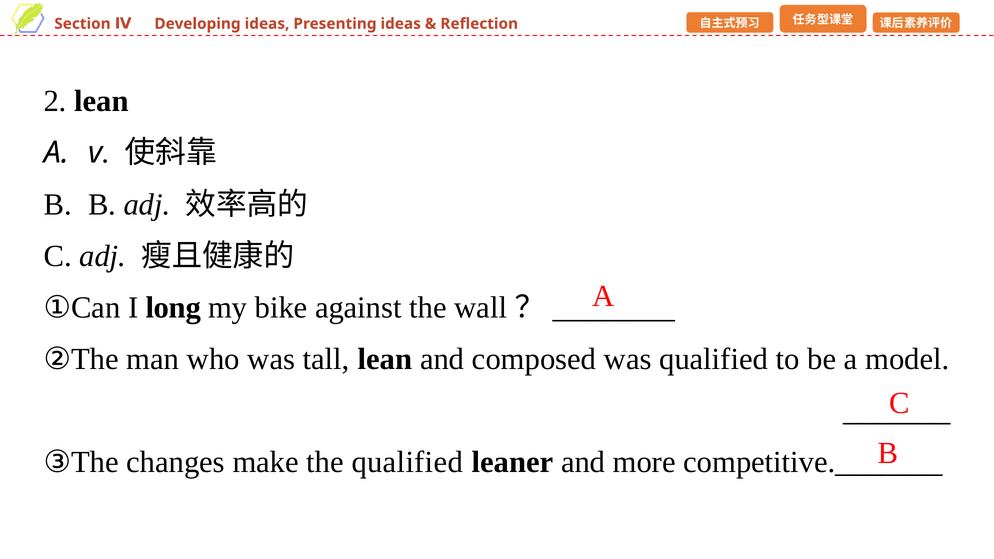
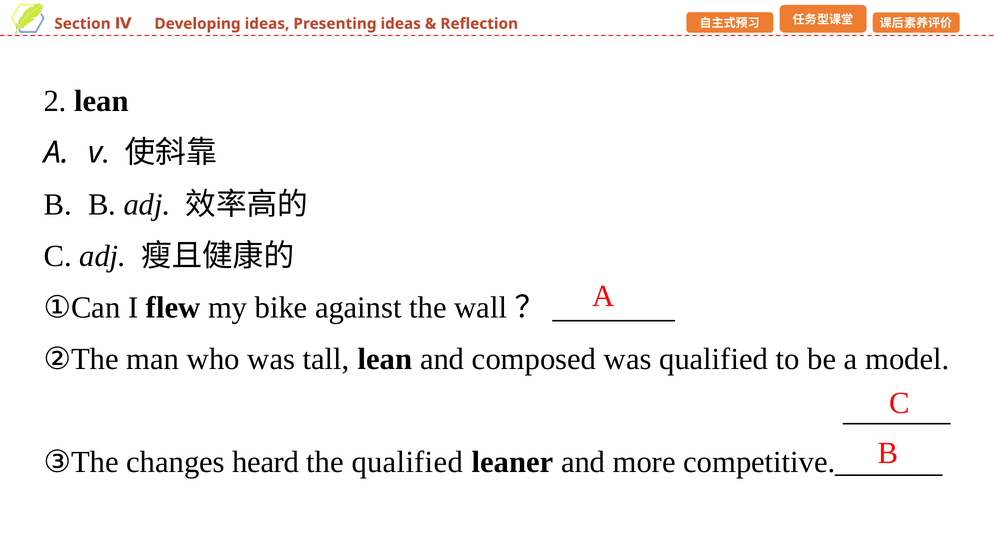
long: long -> flew (173, 308)
make: make -> heard (266, 462)
